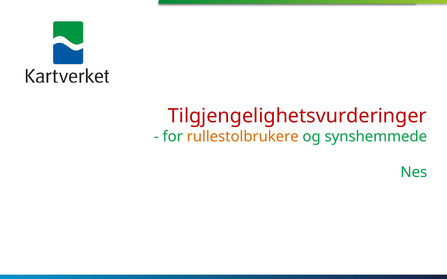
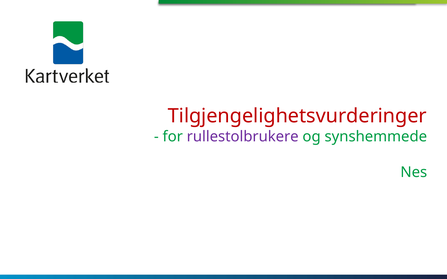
rullestolbrukere colour: orange -> purple (243, 137)
